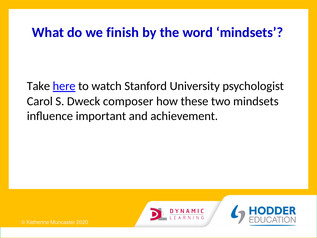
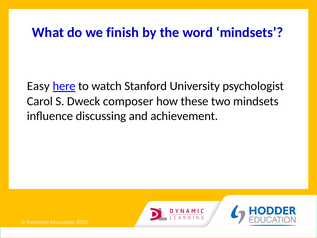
Take: Take -> Easy (38, 86)
important: important -> discussing (101, 116)
